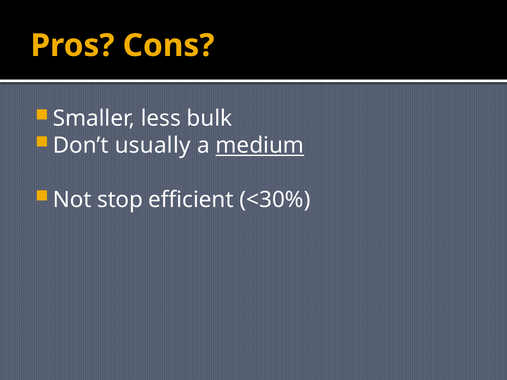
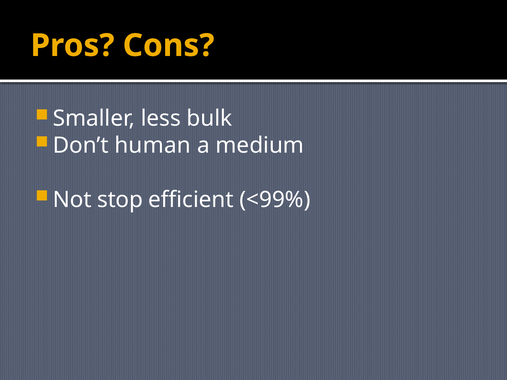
usually: usually -> human (153, 146)
medium underline: present -> none (260, 146)
<30%: <30% -> <99% (275, 200)
